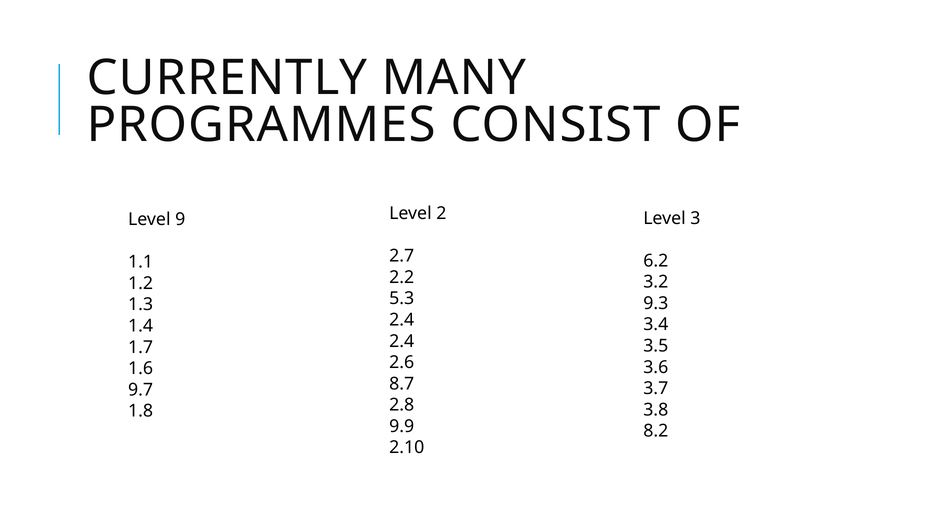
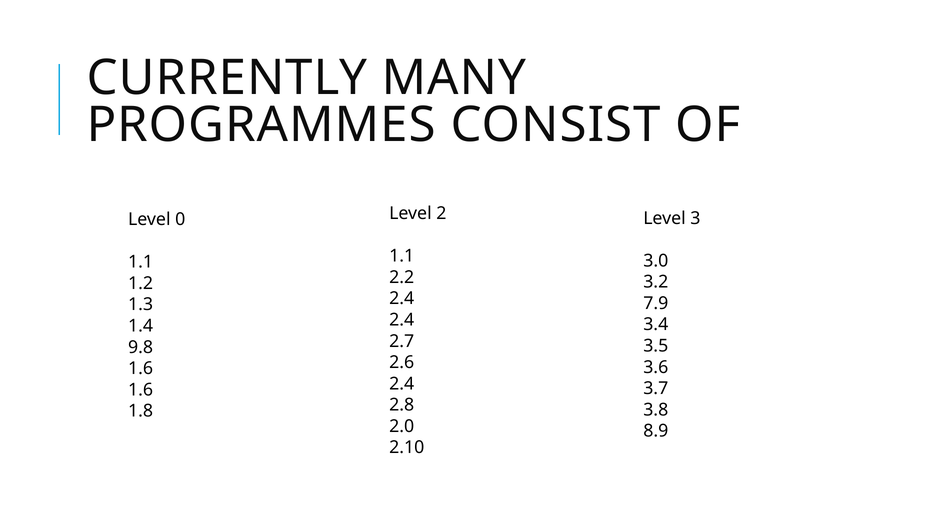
9: 9 -> 0 (180, 220)
2.7: 2.7 -> 1.1 (402, 256)
6.2: 6.2 -> 3.0 (656, 261)
5.3: 5.3 -> 2.4 (402, 299)
9.3: 9.3 -> 7.9 (656, 303)
2.4: 2.4 -> 2.7 (402, 341)
1.7: 1.7 -> 9.8 (141, 347)
8.7: 8.7 -> 2.4 (402, 384)
9.7: 9.7 -> 1.6 (141, 390)
9.9: 9.9 -> 2.0 (402, 426)
8.2: 8.2 -> 8.9 (656, 431)
